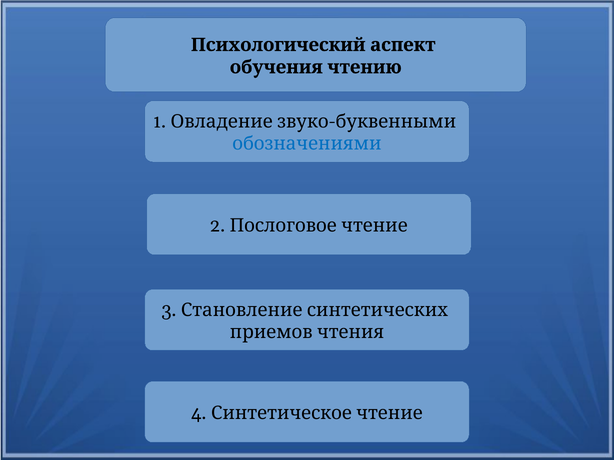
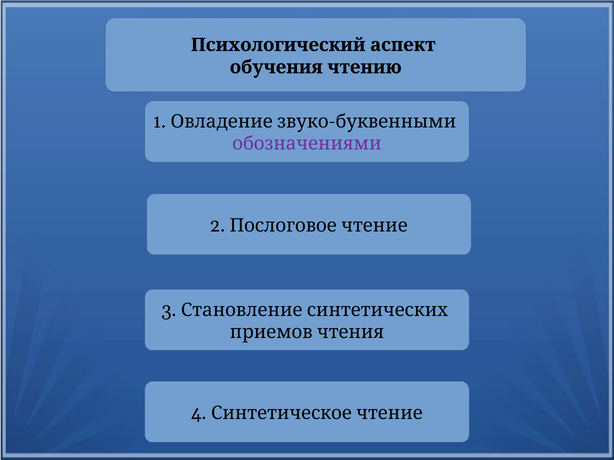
обозначениями colour: blue -> purple (307, 144)
